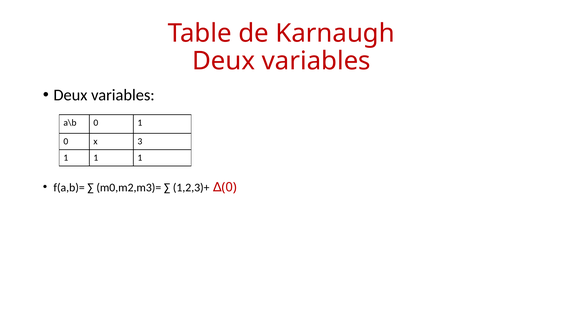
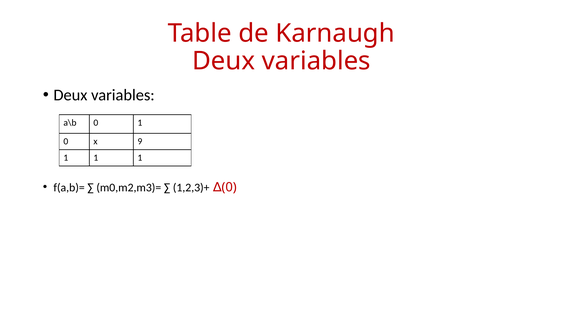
3: 3 -> 9 (140, 142)
